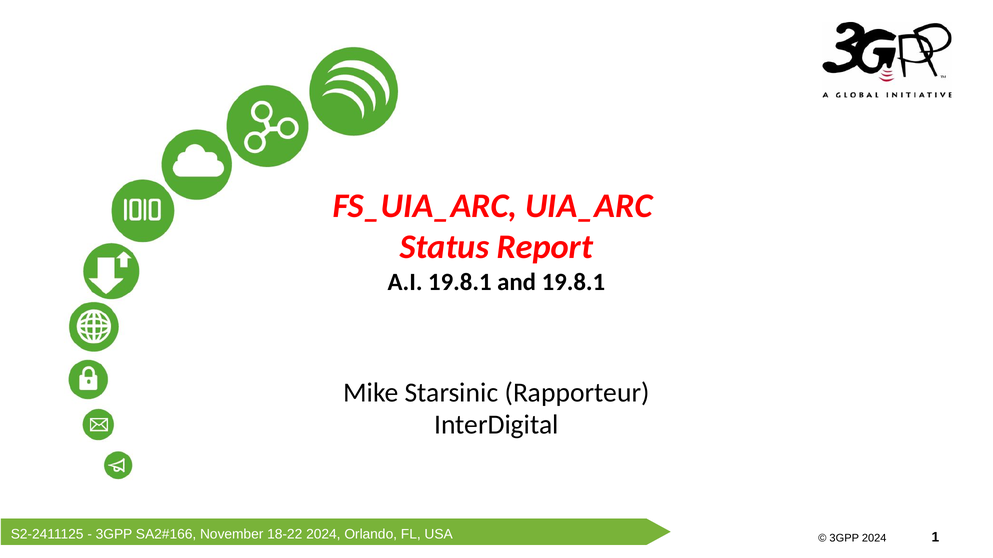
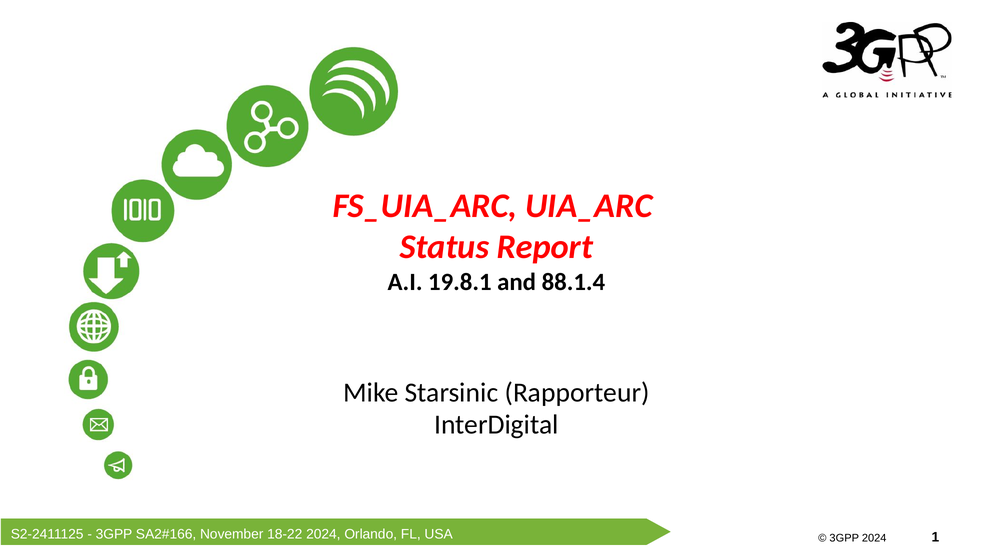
19.8.1: 19.8.1 -> 88.1.4 (573, 282)
